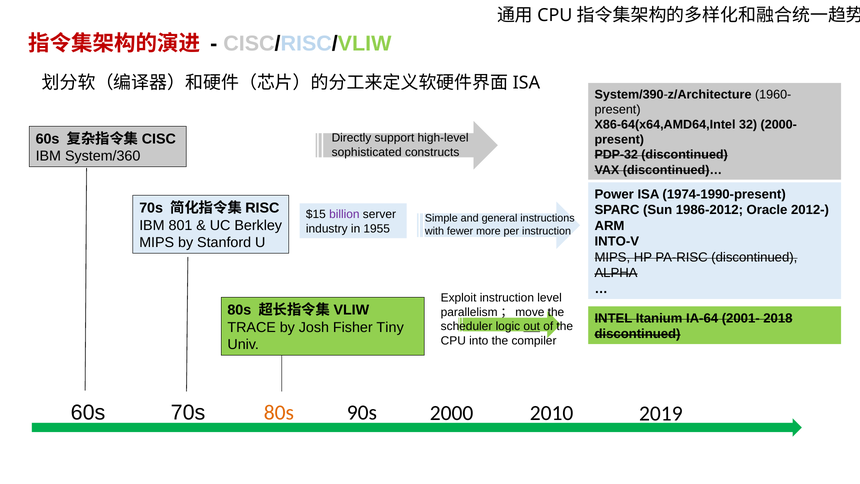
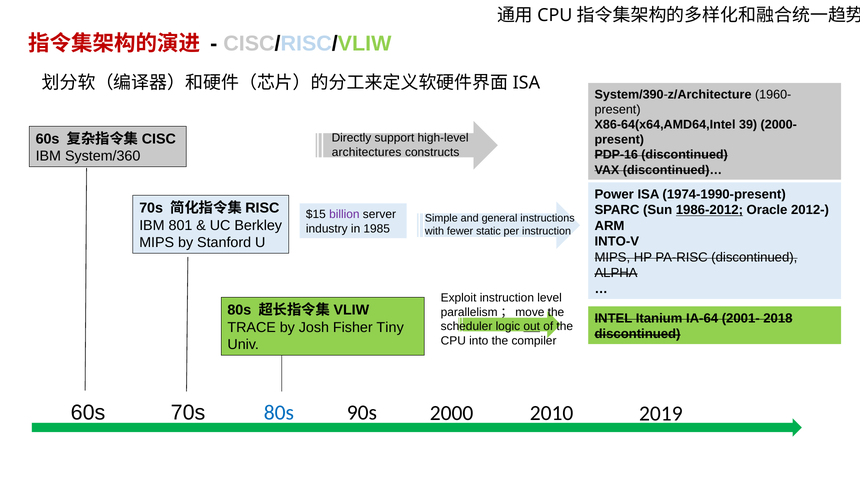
32: 32 -> 39 (748, 125)
sophisticated: sophisticated -> architectures (367, 152)
PDP-32: PDP-32 -> PDP-16 (616, 155)
1986-2012 underline: none -> present (709, 210)
1955: 1955 -> 1985 (377, 229)
more: more -> static (488, 231)
80s colour: orange -> blue (279, 412)
